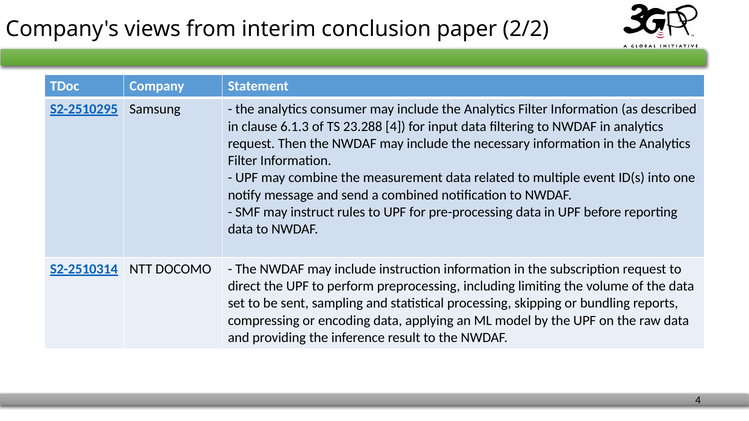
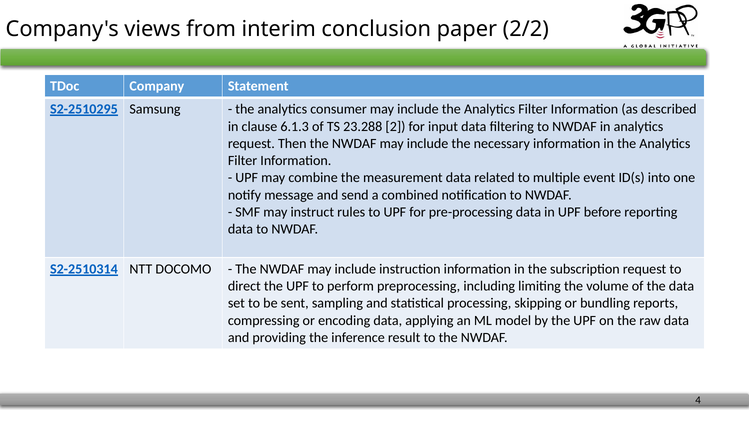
23.288 4: 4 -> 2 (395, 127)
